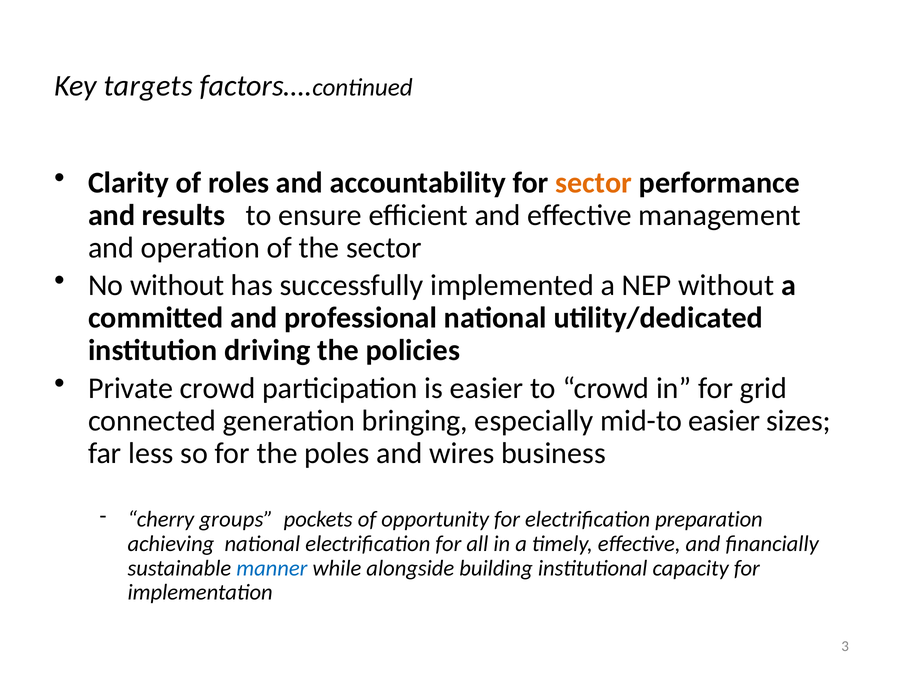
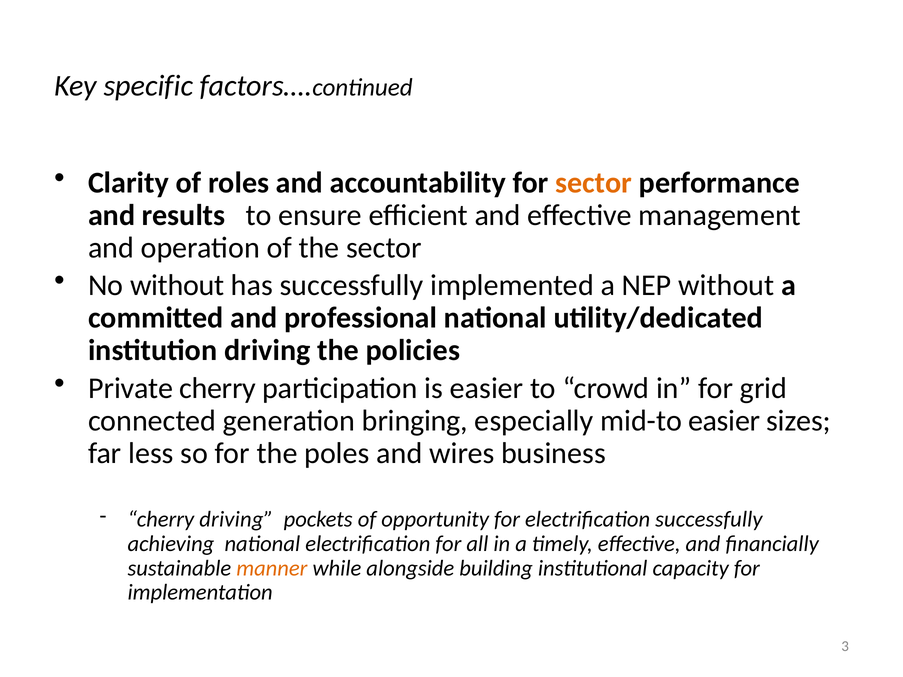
targets: targets -> specific (148, 86)
Private crowd: crowd -> cherry (218, 388)
cherry groups: groups -> driving (236, 520)
electrification preparation: preparation -> successfully (709, 520)
manner colour: blue -> orange (272, 568)
